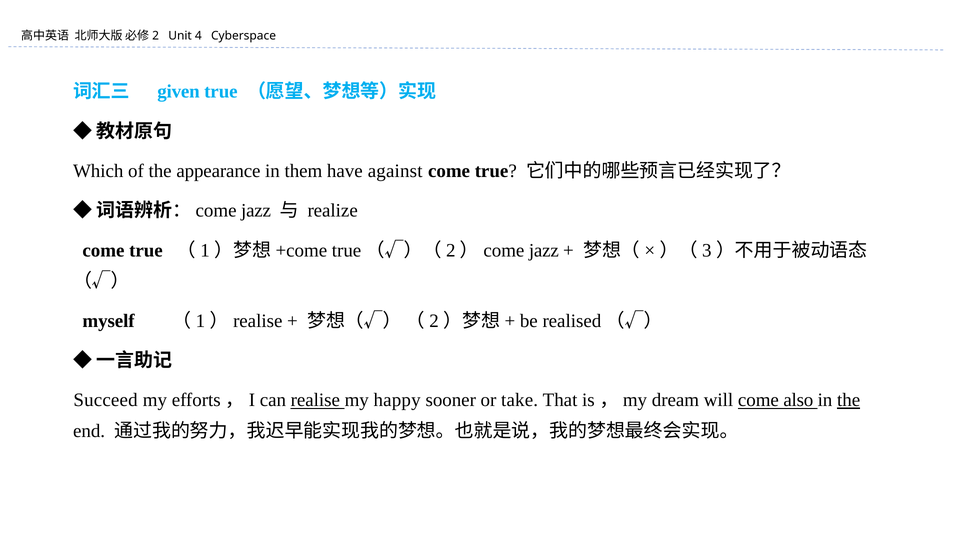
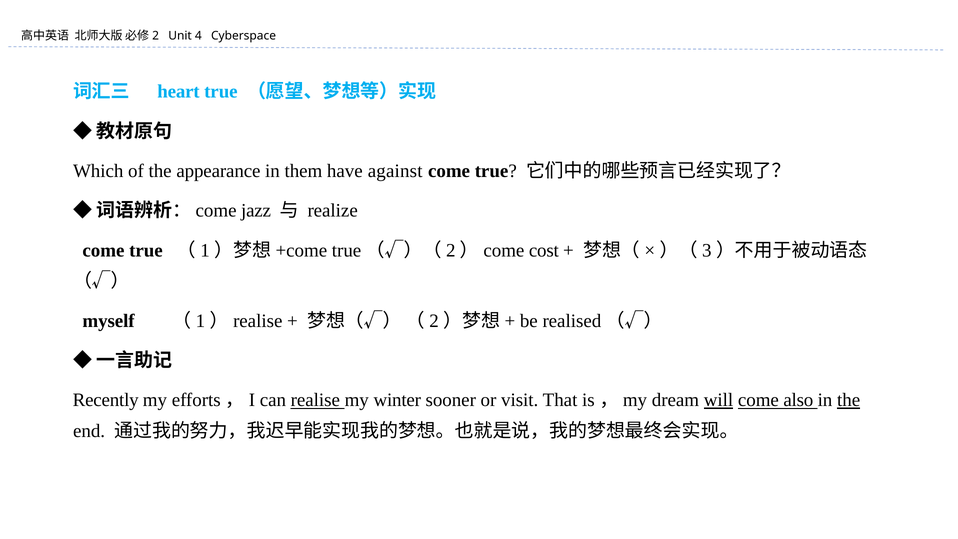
given: given -> heart (179, 92)
true（√）（2）come jazz: jazz -> cost (544, 250)
Succeed: Succeed -> Recently (106, 400)
happy: happy -> winter (397, 400)
take: take -> visit (520, 400)
will underline: none -> present (718, 400)
